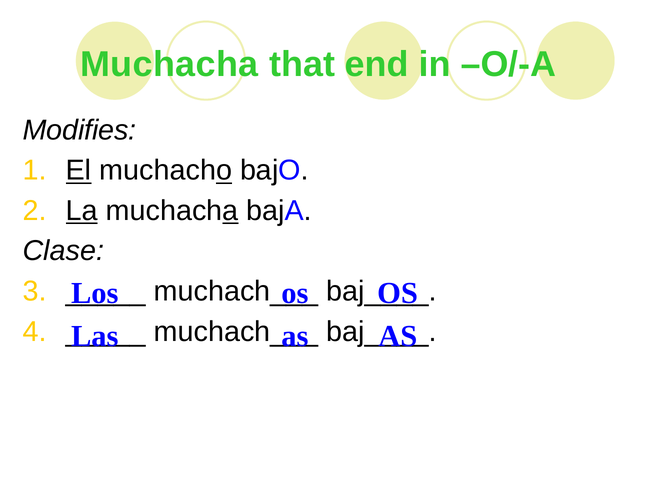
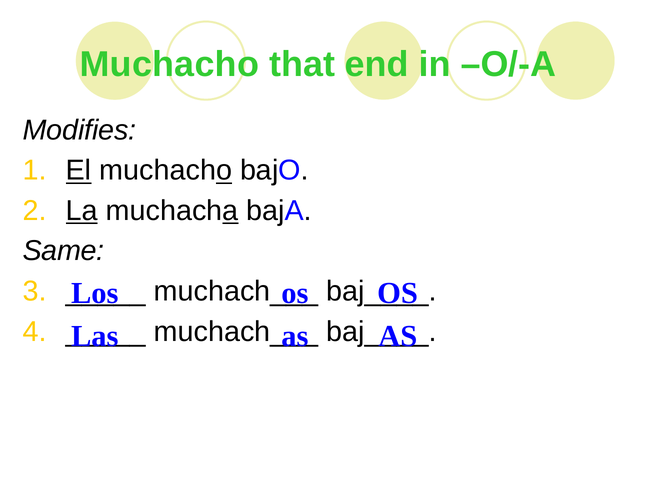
Muchacha: Muchacha -> Muchacho (169, 65)
Clase: Clase -> Same (63, 251)
